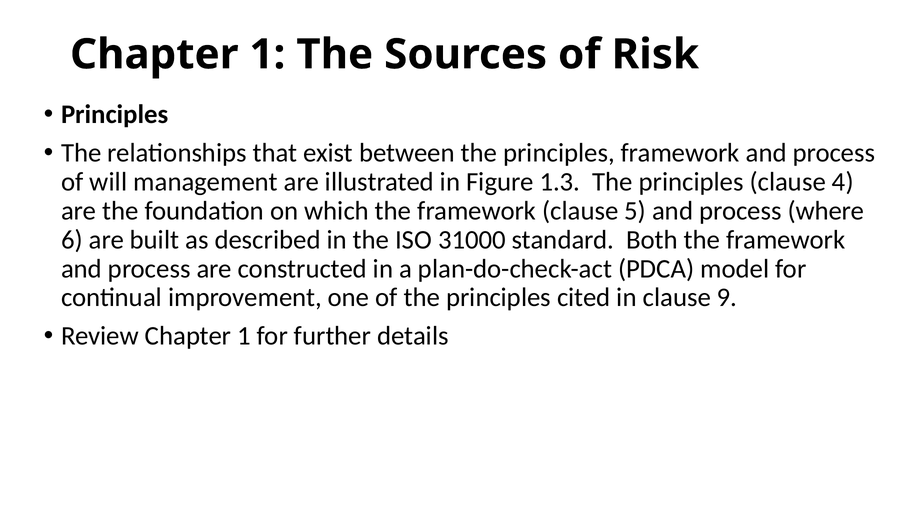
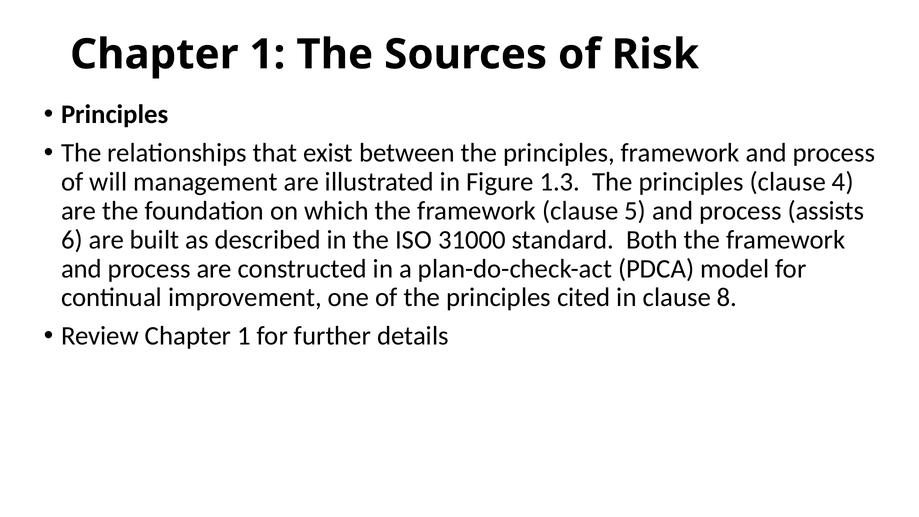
where: where -> assists (826, 211)
9: 9 -> 8 (727, 298)
